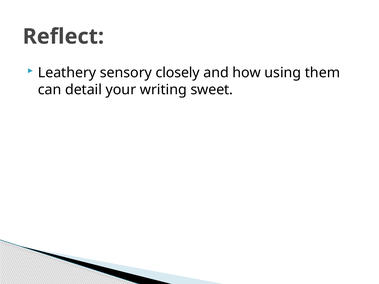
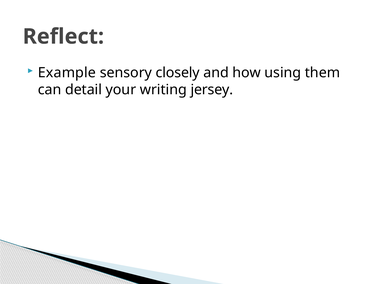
Leathery: Leathery -> Example (67, 73)
sweet: sweet -> jersey (212, 90)
